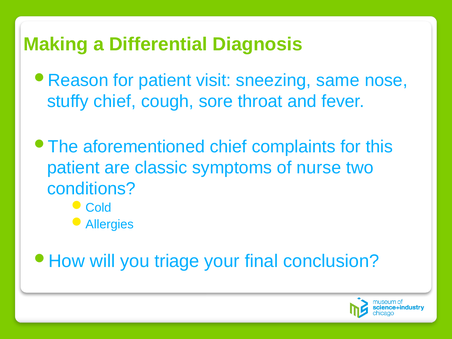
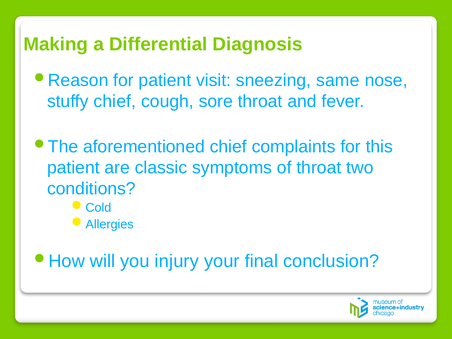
of nurse: nurse -> throat (319, 168)
triage: triage -> injury (177, 261)
